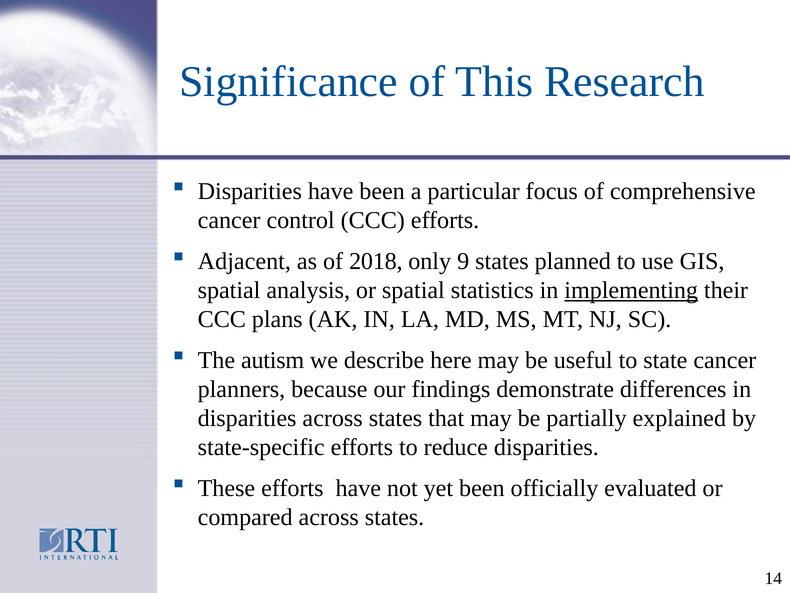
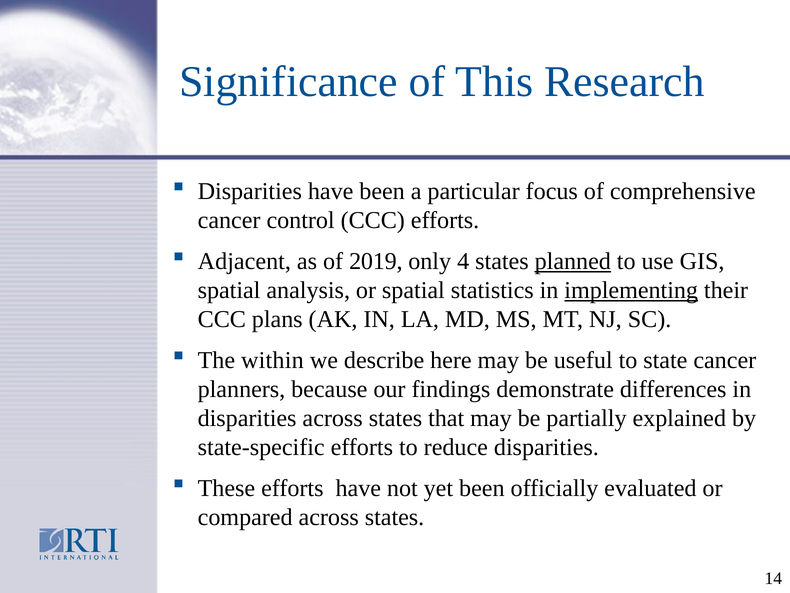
2018: 2018 -> 2019 (376, 261)
9: 9 -> 4 (463, 261)
planned underline: none -> present (573, 261)
autism: autism -> within (272, 360)
